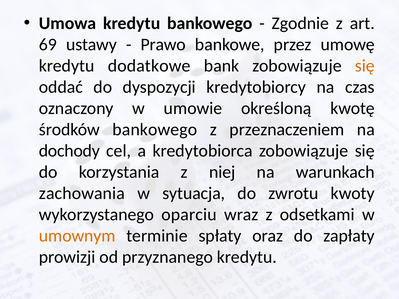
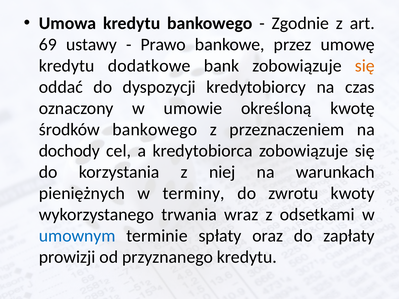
zachowania: zachowania -> pieniężnych (82, 194)
sytuacja: sytuacja -> terminy (194, 194)
oparciu: oparciu -> trwania (189, 215)
umownym colour: orange -> blue (77, 236)
